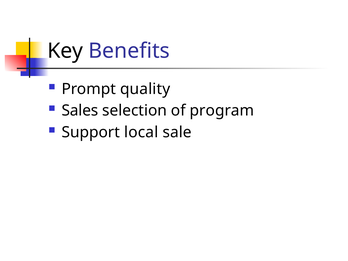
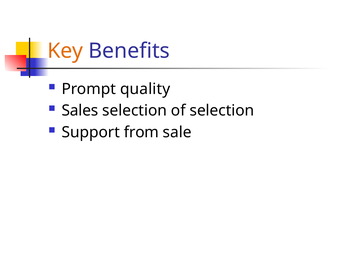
Key colour: black -> orange (65, 51)
of program: program -> selection (222, 111)
local: local -> from (141, 132)
